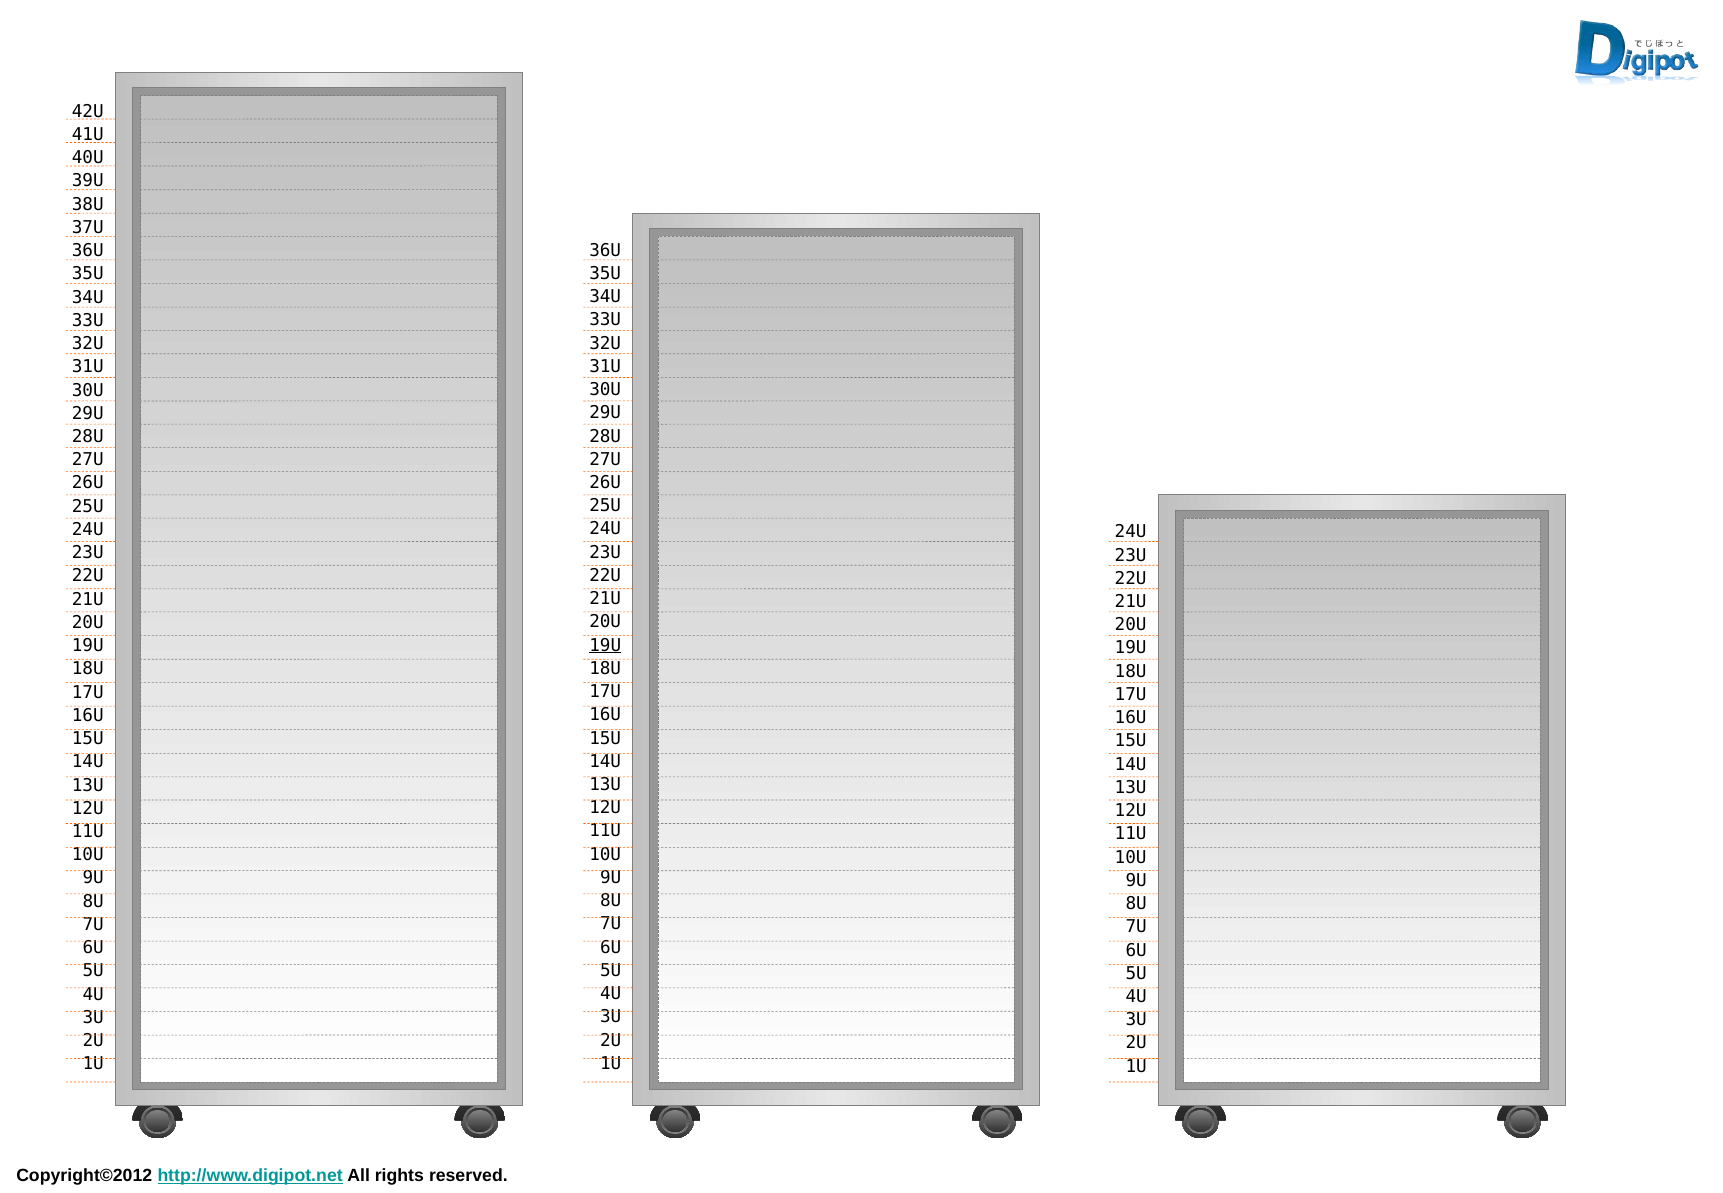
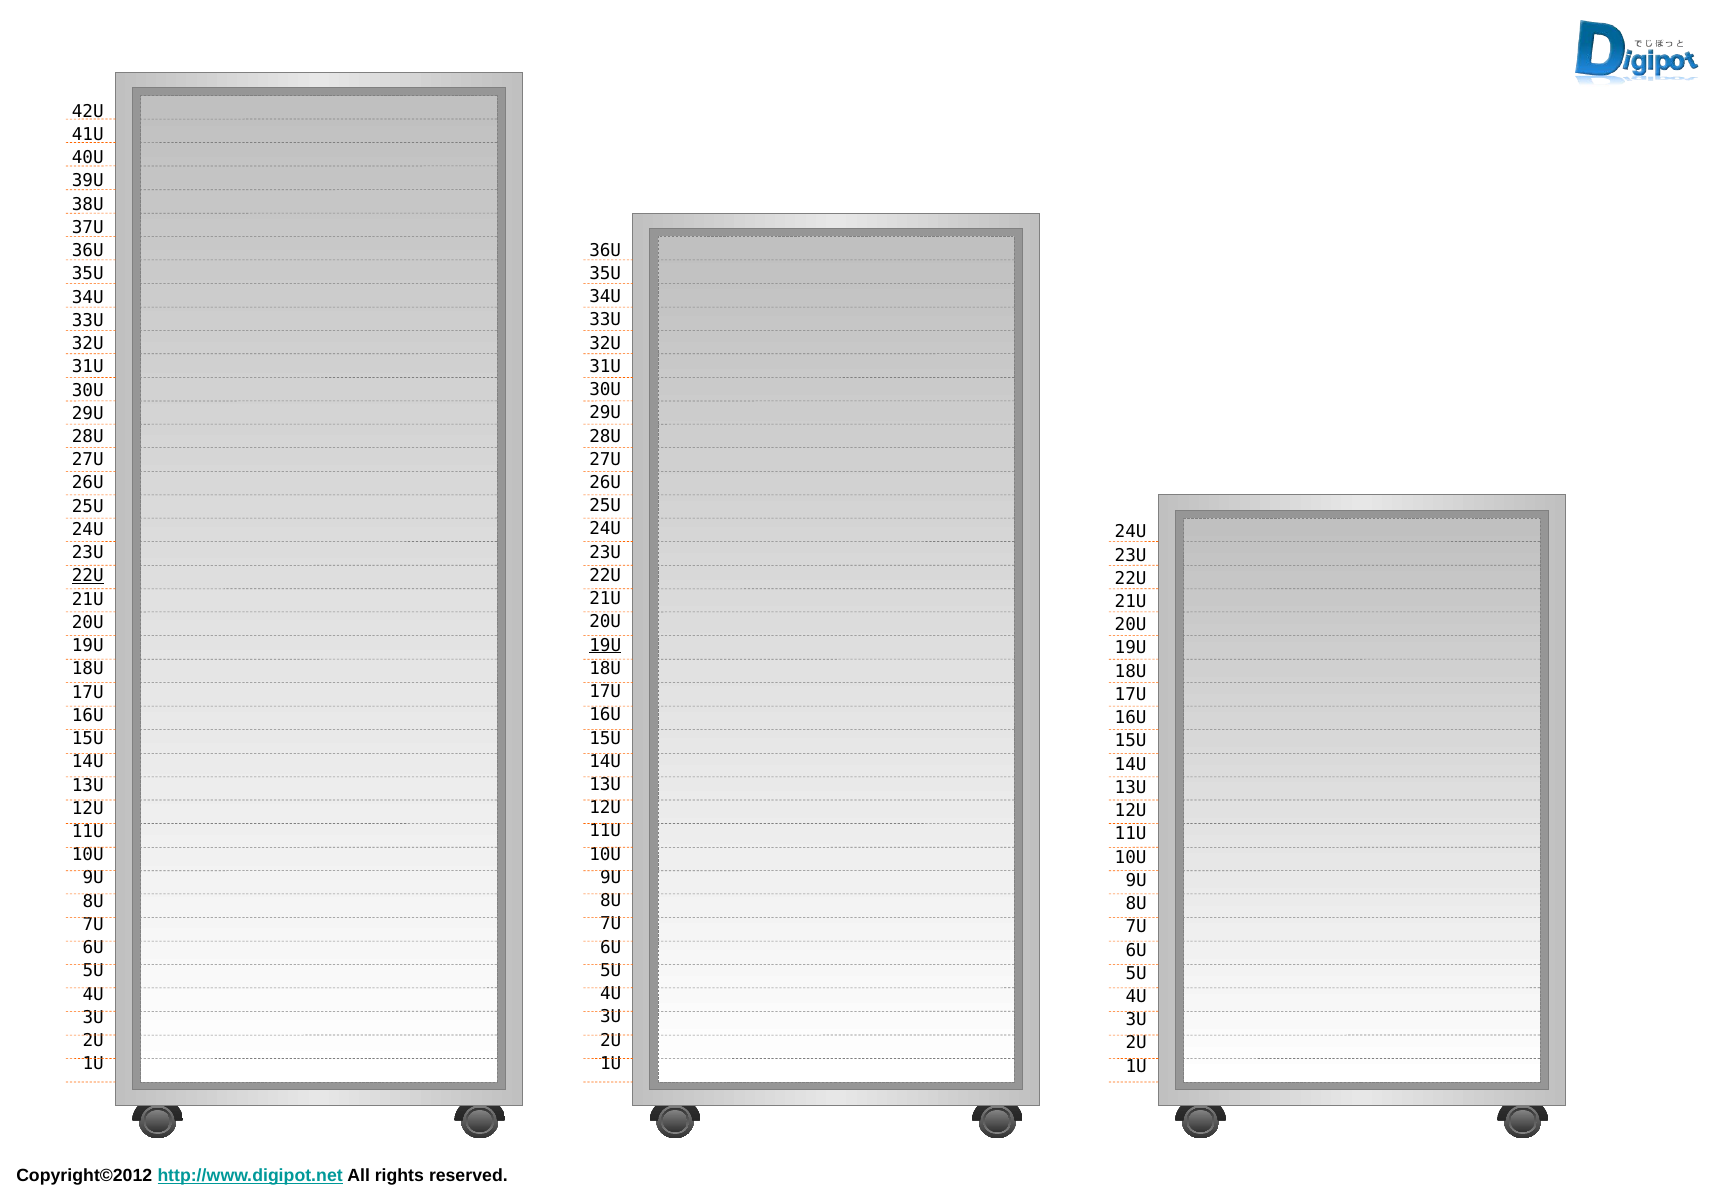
22U underline: none -> present (88, 576)
